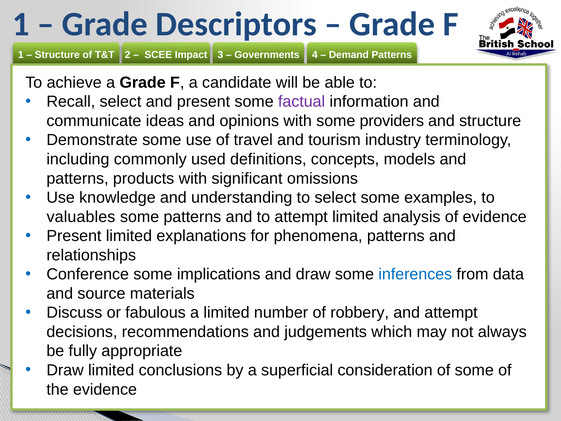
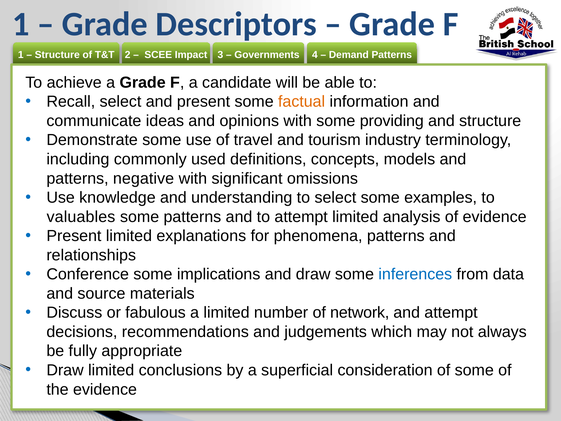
factual colour: purple -> orange (302, 102)
providers: providers -> providing (392, 121)
products: products -> negative (144, 178)
robbery: robbery -> network (360, 312)
